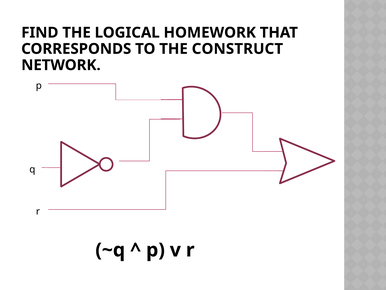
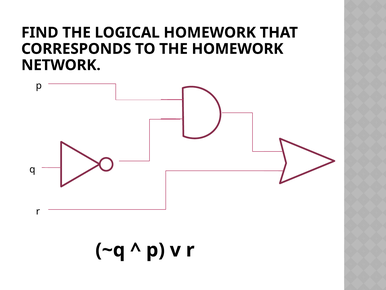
THE CONSTRUCT: CONSTRUCT -> HOMEWORK (238, 49)
